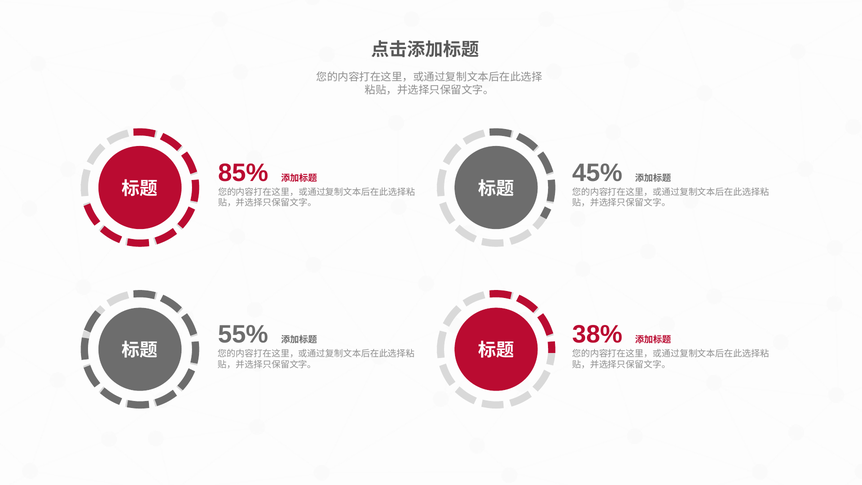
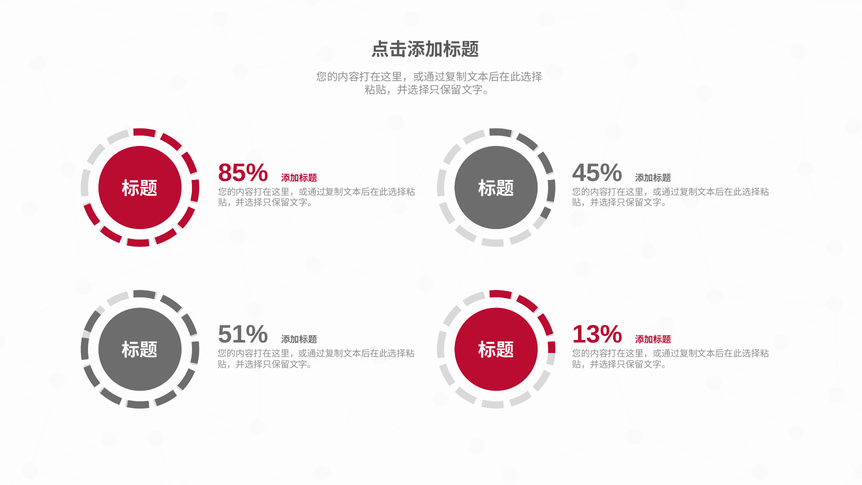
55%: 55% -> 51% (243, 334)
38%: 38% -> 13% (597, 334)
